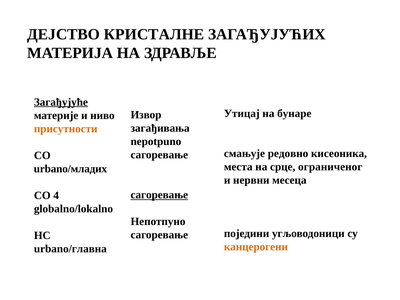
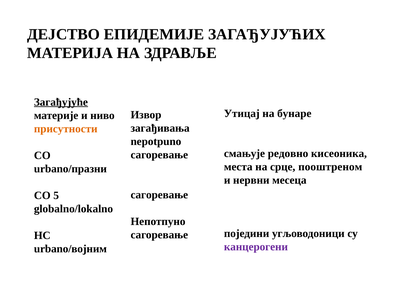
КРИСТАЛНЕ: КРИСТАЛНЕ -> ЕПИДЕМИЈЕ (154, 34)
ограниченог: ограниченог -> пооштреном (330, 167)
urbano/младих: urbano/младих -> urbano/празни (70, 169)
сагоревање underline: present -> none (159, 195)
4: 4 -> 5 (56, 195)
канцерогени colour: orange -> purple (256, 247)
urbano/главна: urbano/главна -> urbano/војним (70, 249)
